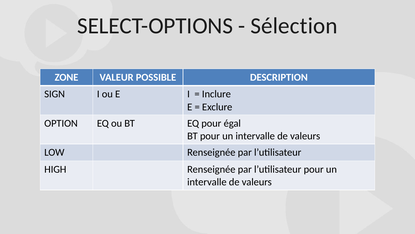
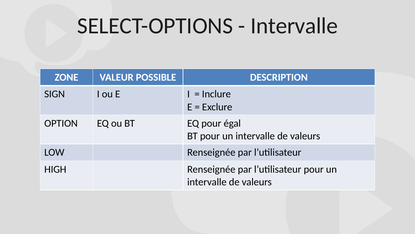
Sélection: Sélection -> Intervalle (294, 26)
